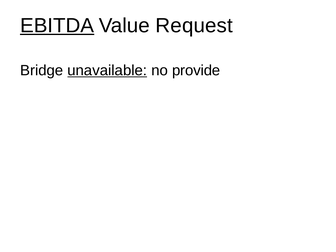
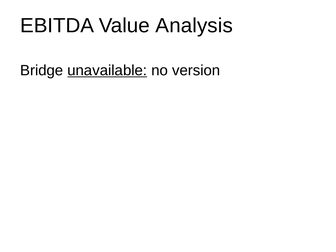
EBITDA underline: present -> none (57, 26)
Request: Request -> Analysis (194, 26)
provide: provide -> version (196, 70)
